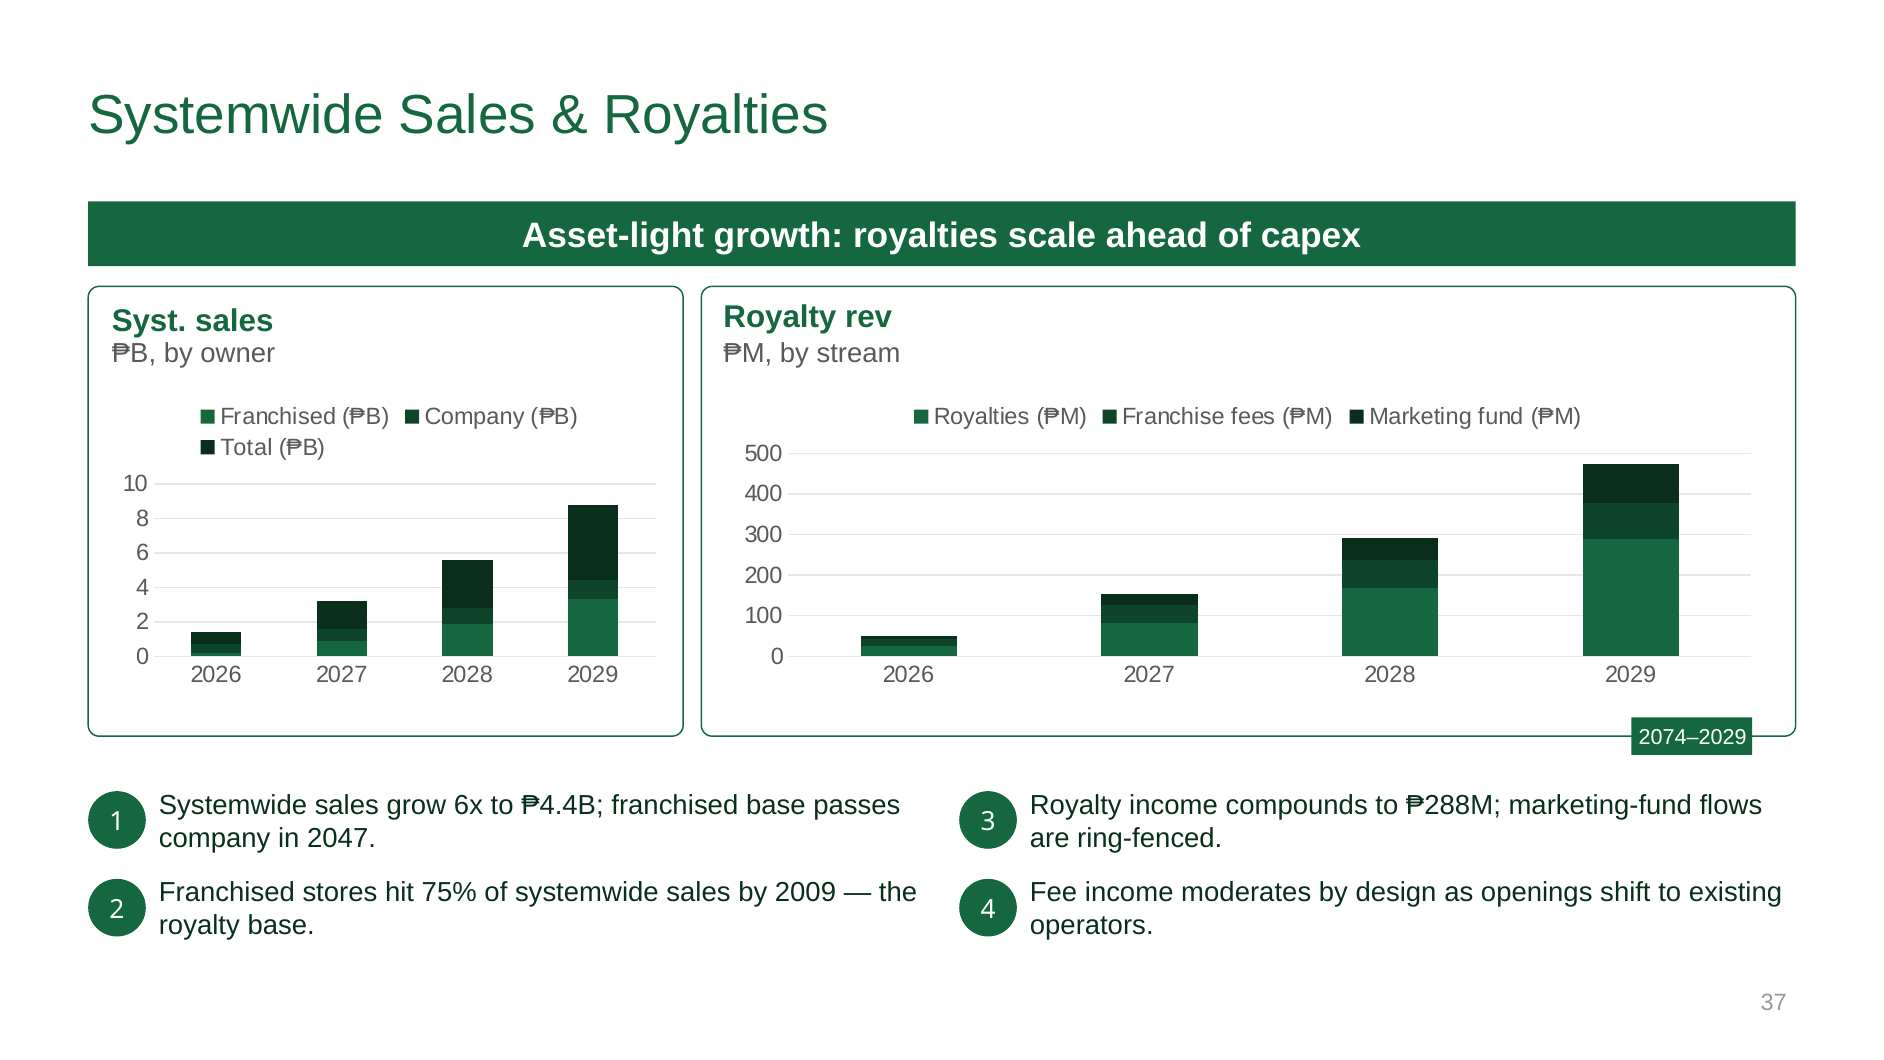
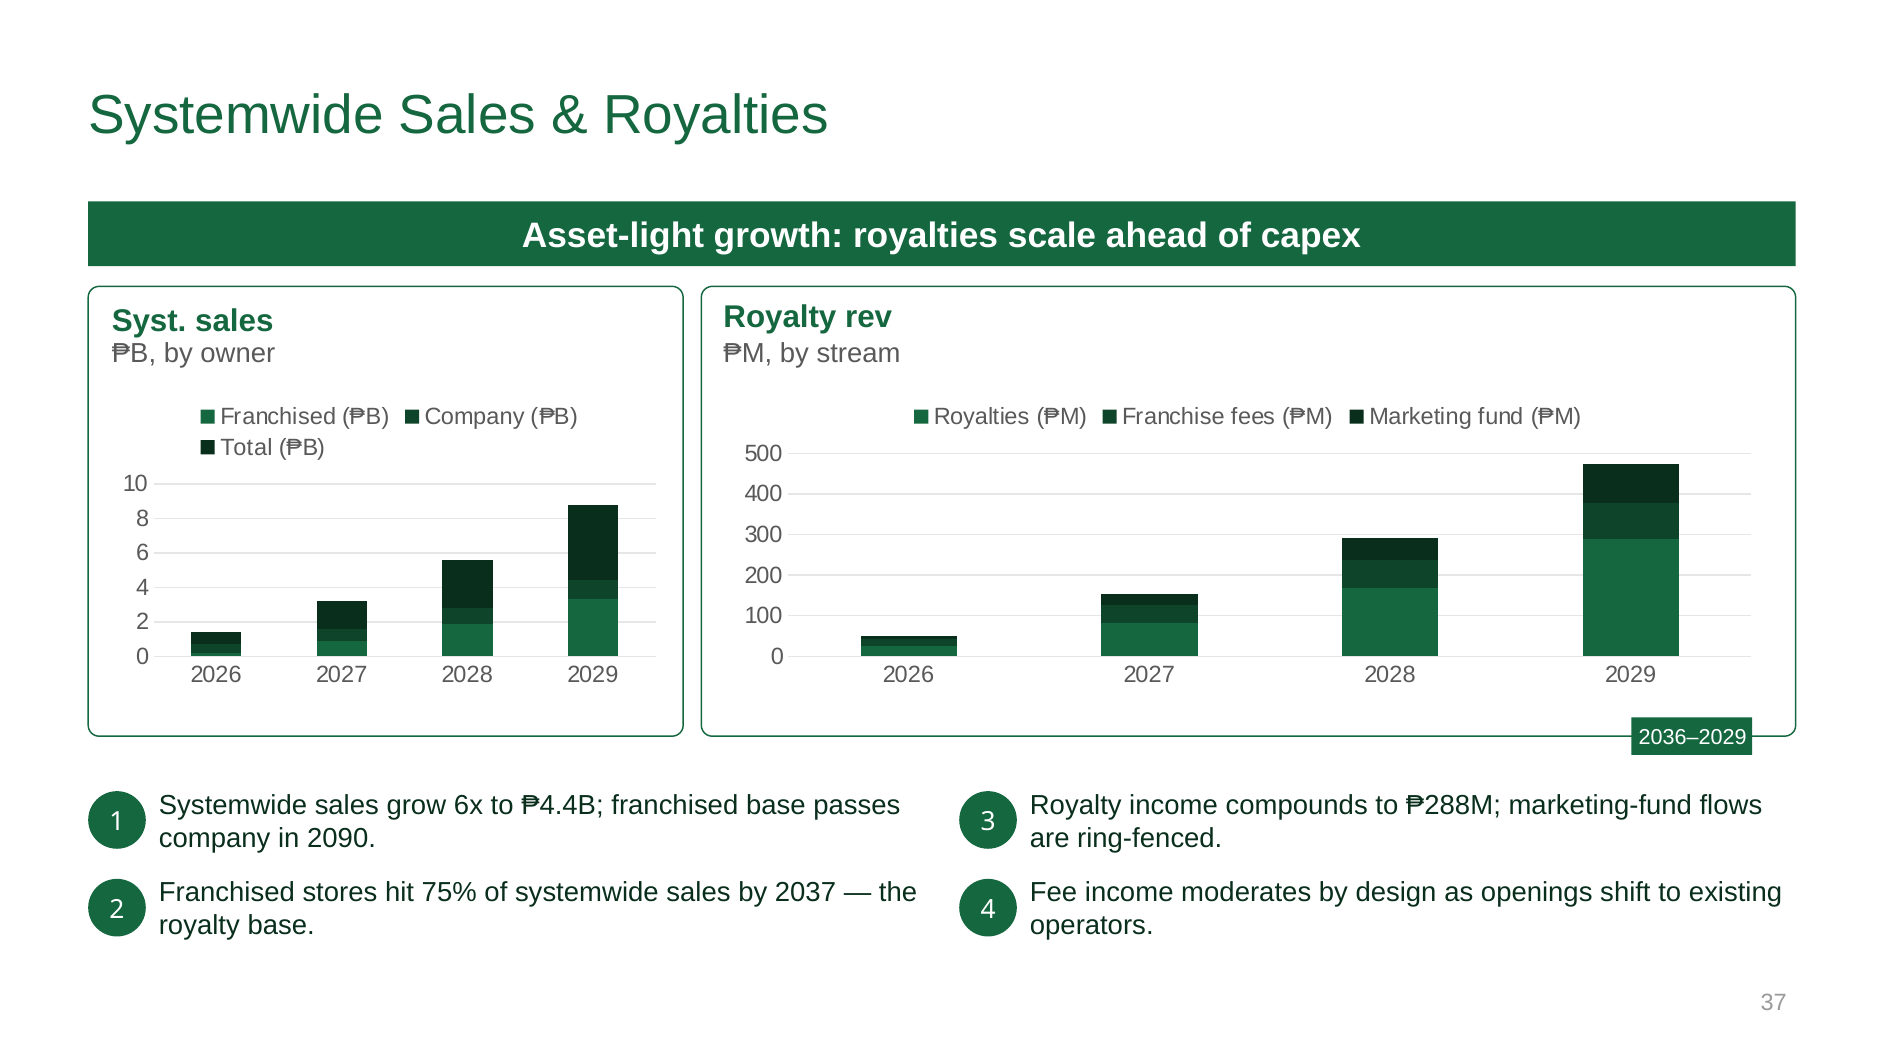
2074–2029: 2074–2029 -> 2036–2029 (1693, 737)
2047: 2047 -> 2090 (342, 838)
2009: 2009 -> 2037 (805, 892)
